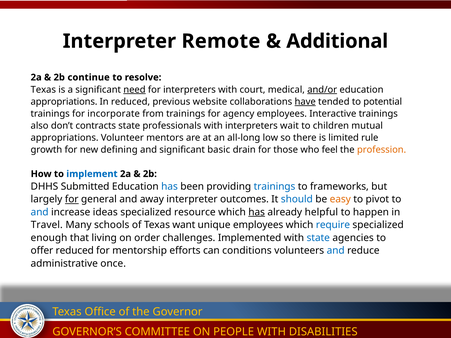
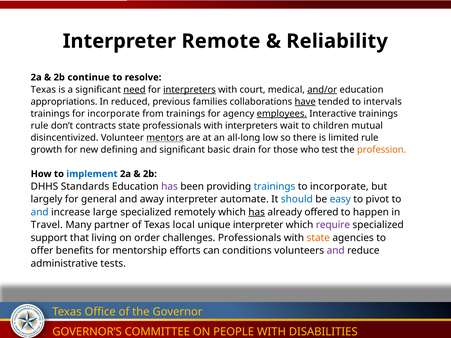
Additional: Additional -> Reliability (337, 41)
interpreters underline: none -> present (189, 90)
website: website -> families (210, 102)
potential: potential -> intervals (383, 102)
employees underline: none -> present (282, 114)
also: also -> rule (40, 126)
appropriations: appropriations -> disincentivized (65, 138)
mentors underline: none -> present (165, 138)
feel: feel -> test (330, 150)
Submitted: Submitted -> Standards (85, 187)
has colour: blue -> purple (170, 187)
to frameworks: frameworks -> incorporate (339, 187)
for underline: present -> none (72, 199)
outcomes: outcomes -> automate (244, 199)
easy colour: orange -> blue (340, 199)
ideas: ideas -> large (105, 212)
resource: resource -> remotely (195, 212)
helpful: helpful -> offered (321, 212)
schools: schools -> partner (112, 225)
want: want -> local (184, 225)
unique employees: employees -> interpreter (258, 225)
require colour: blue -> purple (333, 225)
enough: enough -> support (49, 238)
challenges Implemented: Implemented -> Professionals (250, 238)
state colour: blue -> orange (318, 238)
offer reduced: reduced -> benefits (75, 251)
and colour: blue -> purple (336, 251)
once: once -> tests (113, 264)
